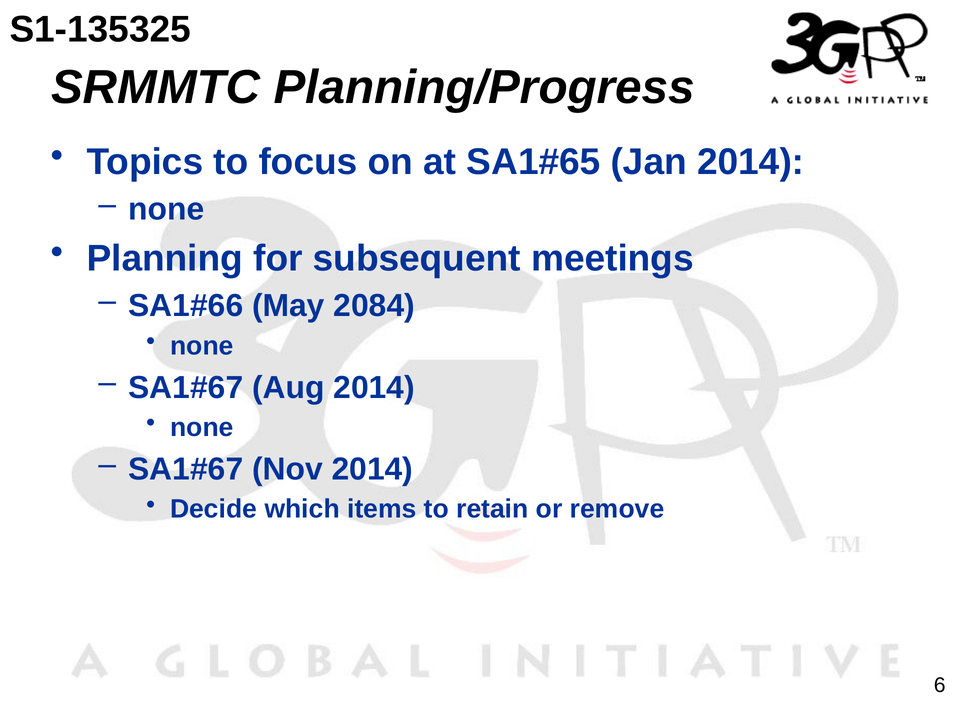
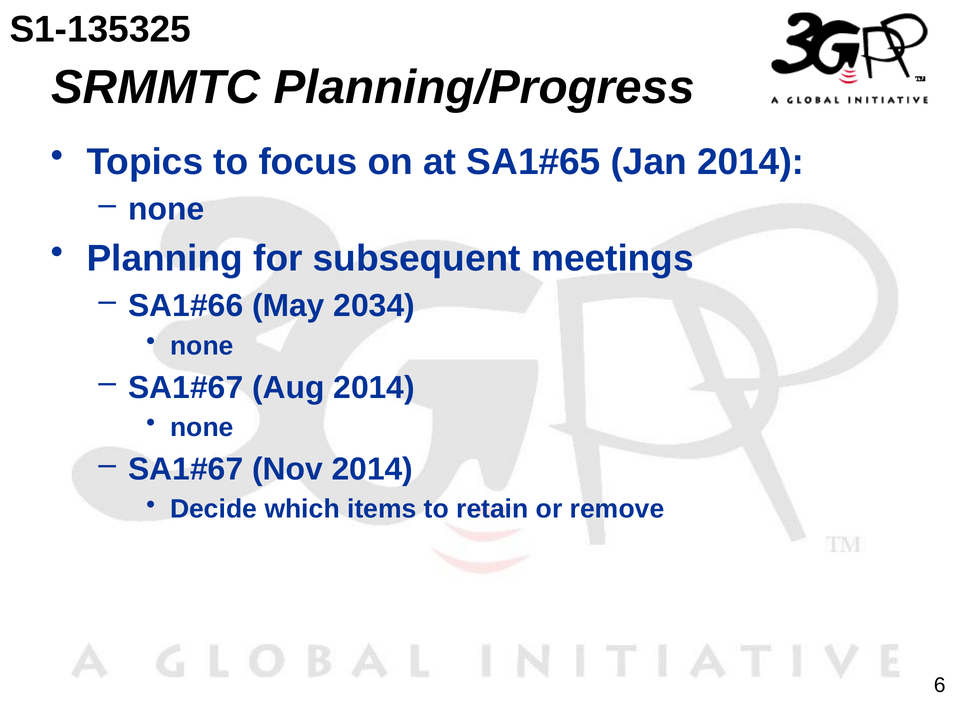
2084: 2084 -> 2034 (374, 306)
